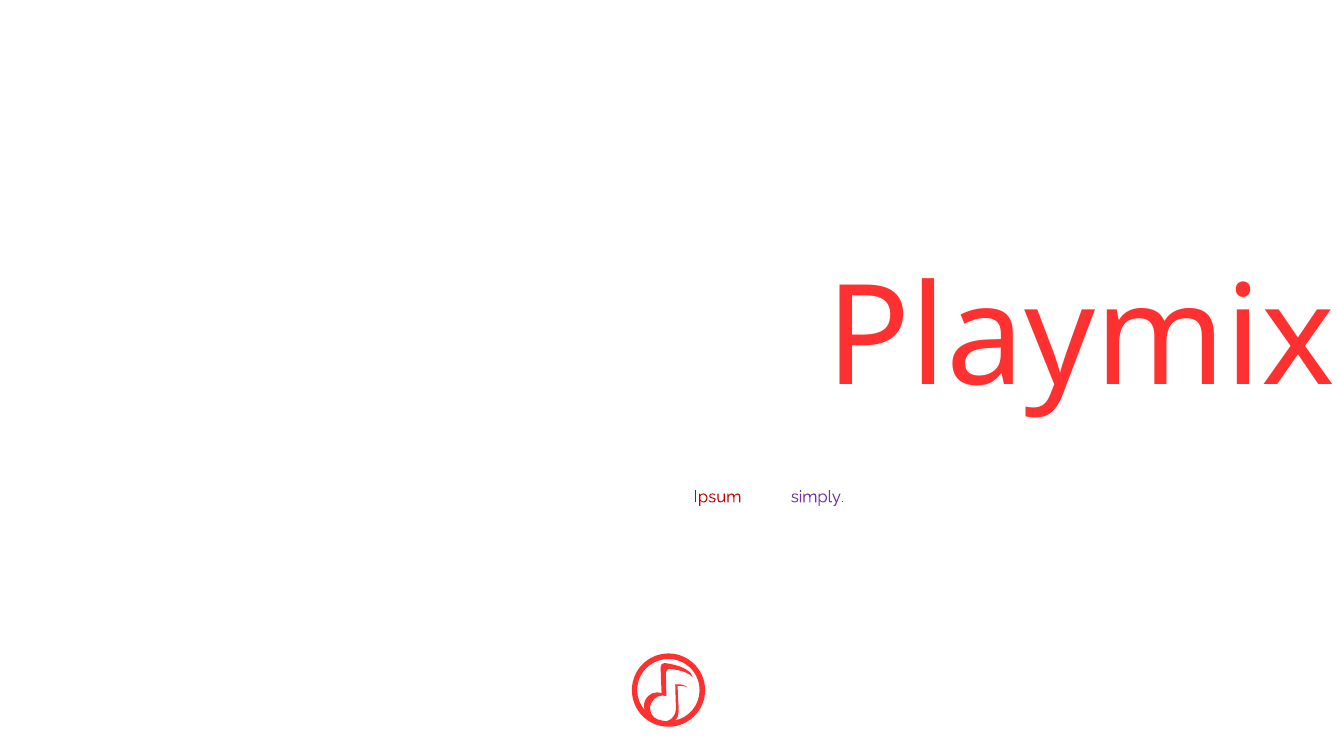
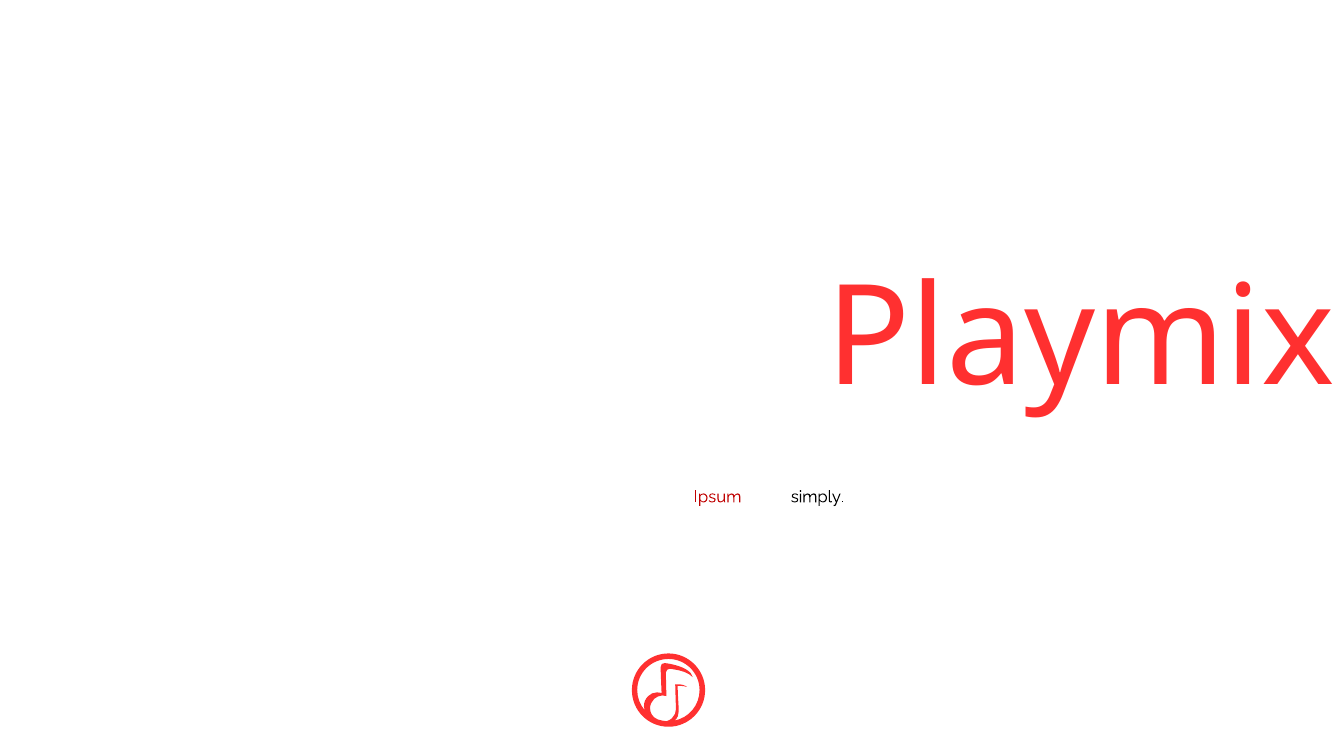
simply colour: purple -> black (817, 497)
